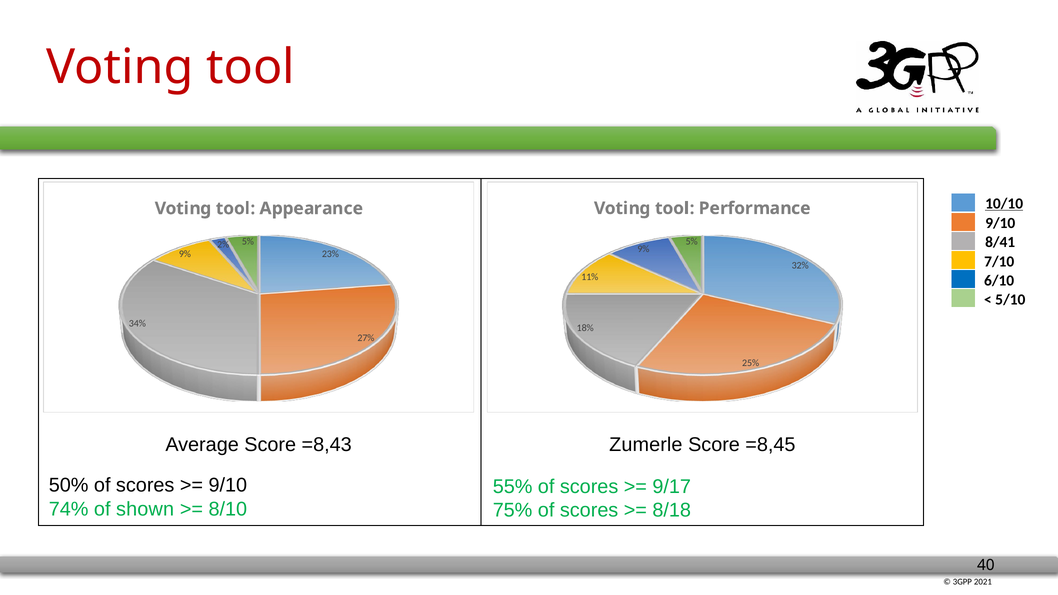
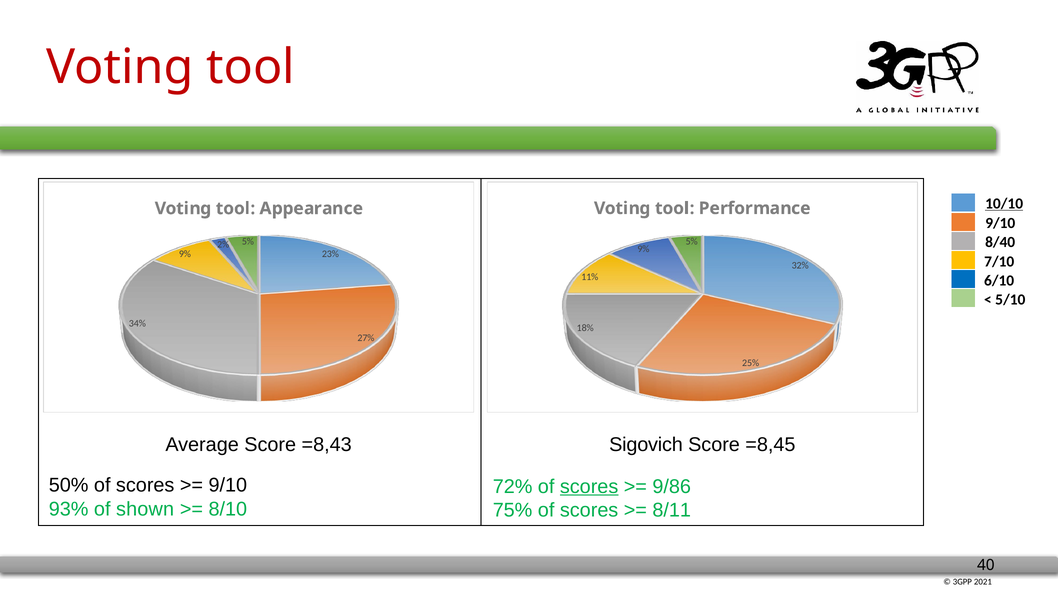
8/41: 8/41 -> 8/40 (1000, 242)
Zumerle: Zumerle -> Sigovich (646, 445)
55%: 55% -> 72% (513, 487)
scores underline: none -> present (589, 487)
9/17: 9/17 -> 9/86 (672, 487)
74%: 74% -> 93% (69, 509)
8/18: 8/18 -> 8/11 (672, 510)
